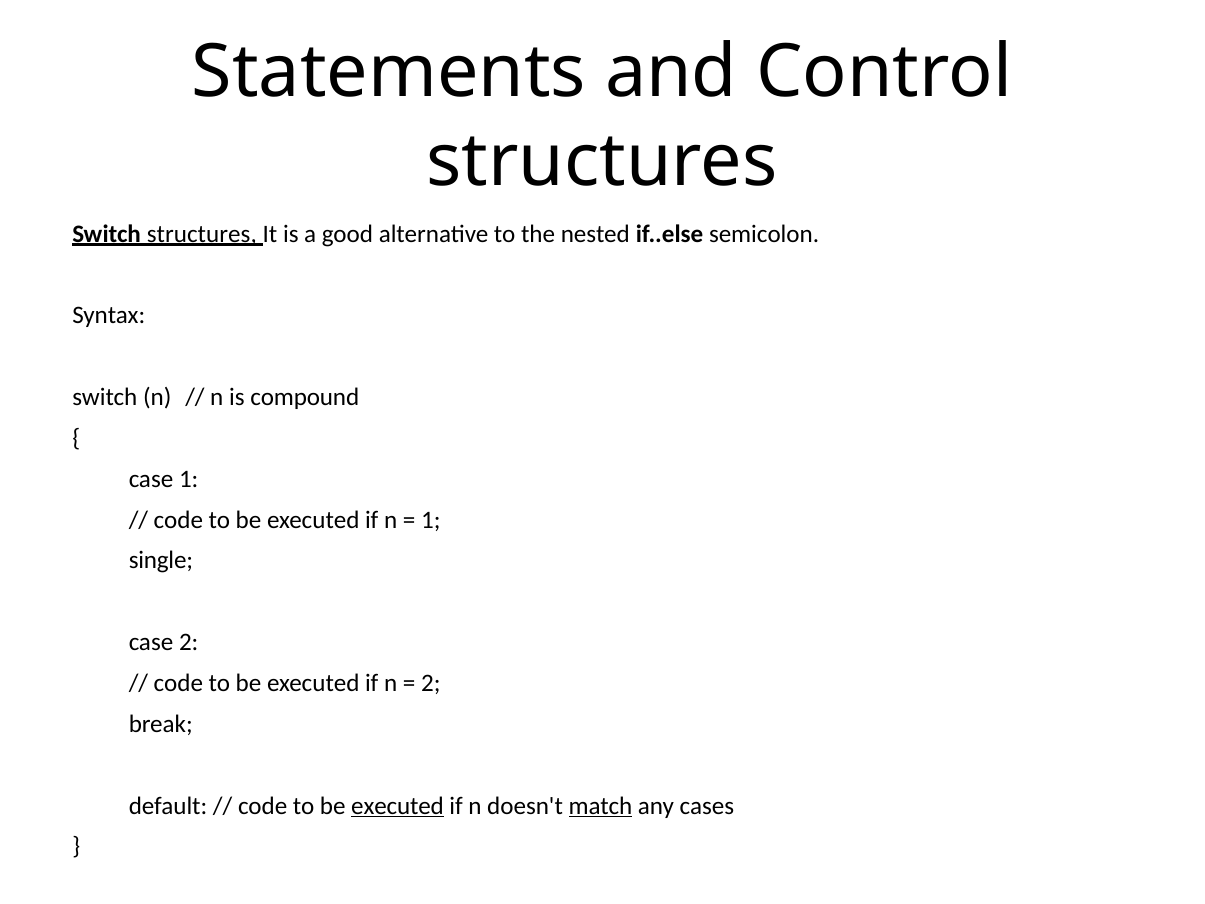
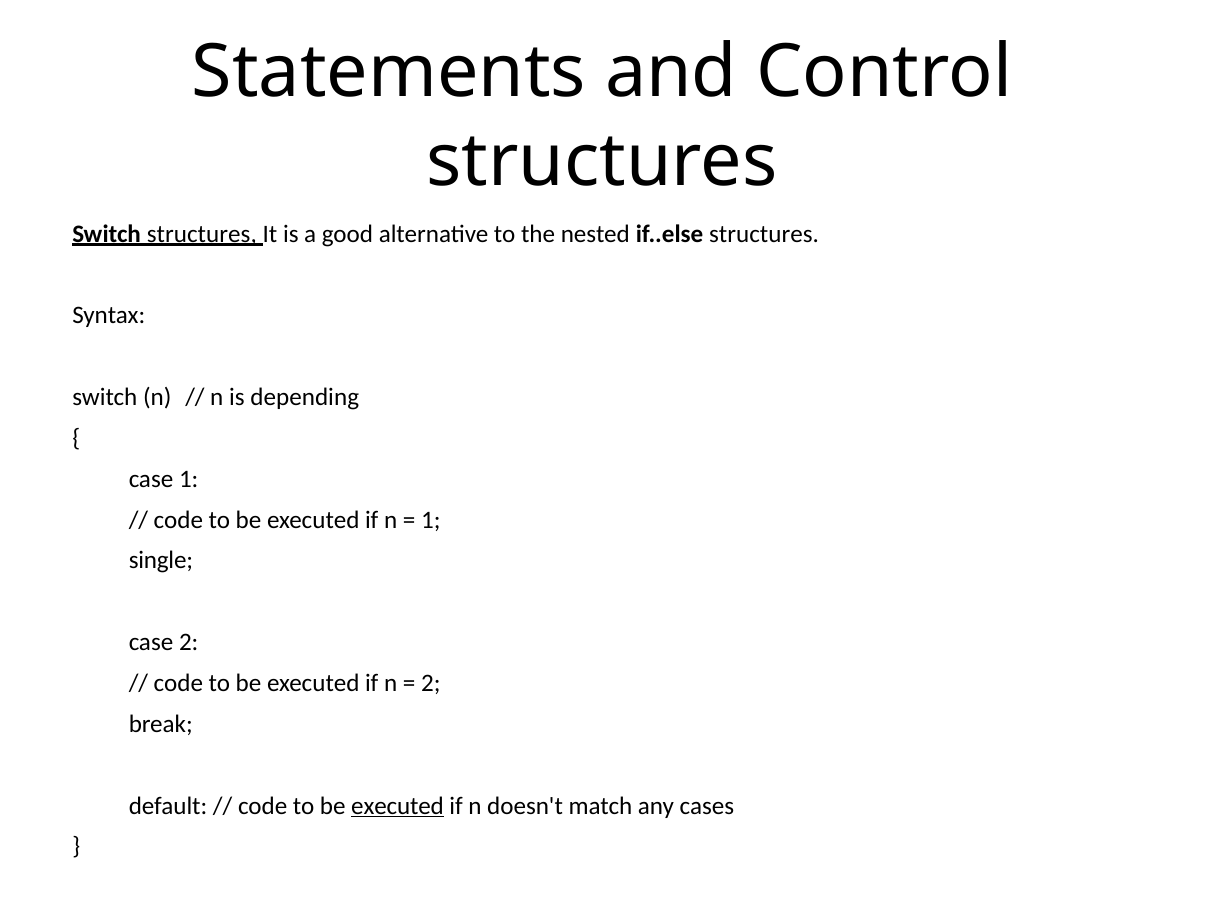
if..else semicolon: semicolon -> structures (764, 234)
compound: compound -> depending (305, 397)
match underline: present -> none (600, 806)
